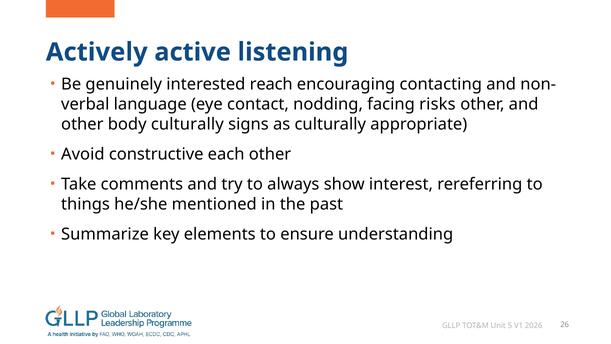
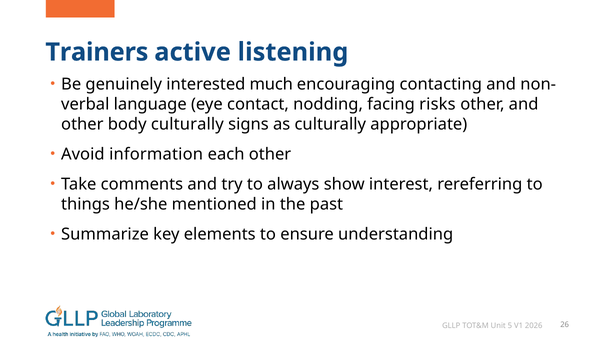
Actively: Actively -> Trainers (97, 52)
reach: reach -> much (271, 84)
constructive: constructive -> information (156, 154)
